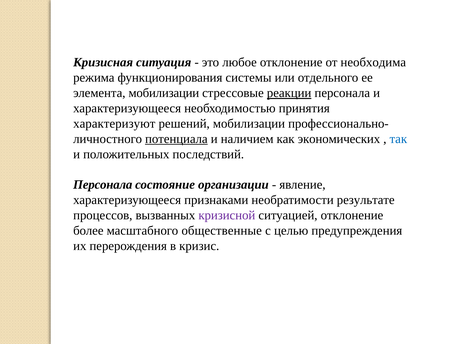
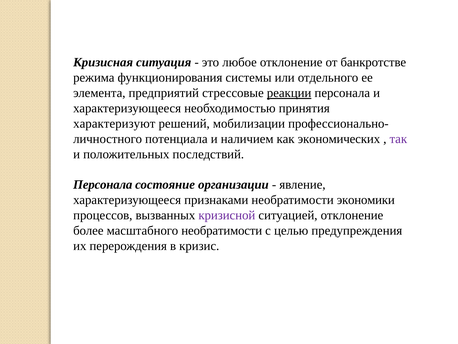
необходима: необходима -> банкротстве (373, 62)
элемента мобилизации: мобилизации -> предприятий (164, 93)
потенциала underline: present -> none (176, 139)
так colour: blue -> purple (398, 139)
результате: результате -> экономики (366, 200)
масштабного общественные: общественные -> необратимости (222, 230)
